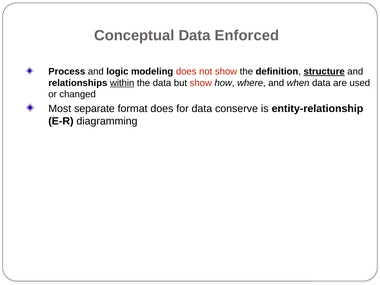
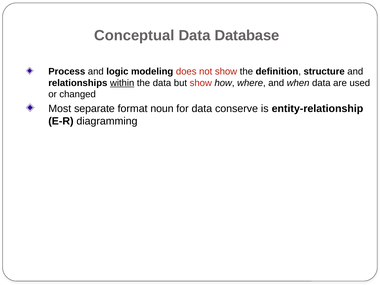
Enforced: Enforced -> Database (247, 36)
structure underline: present -> none (324, 72)
format does: does -> noun (162, 109)
